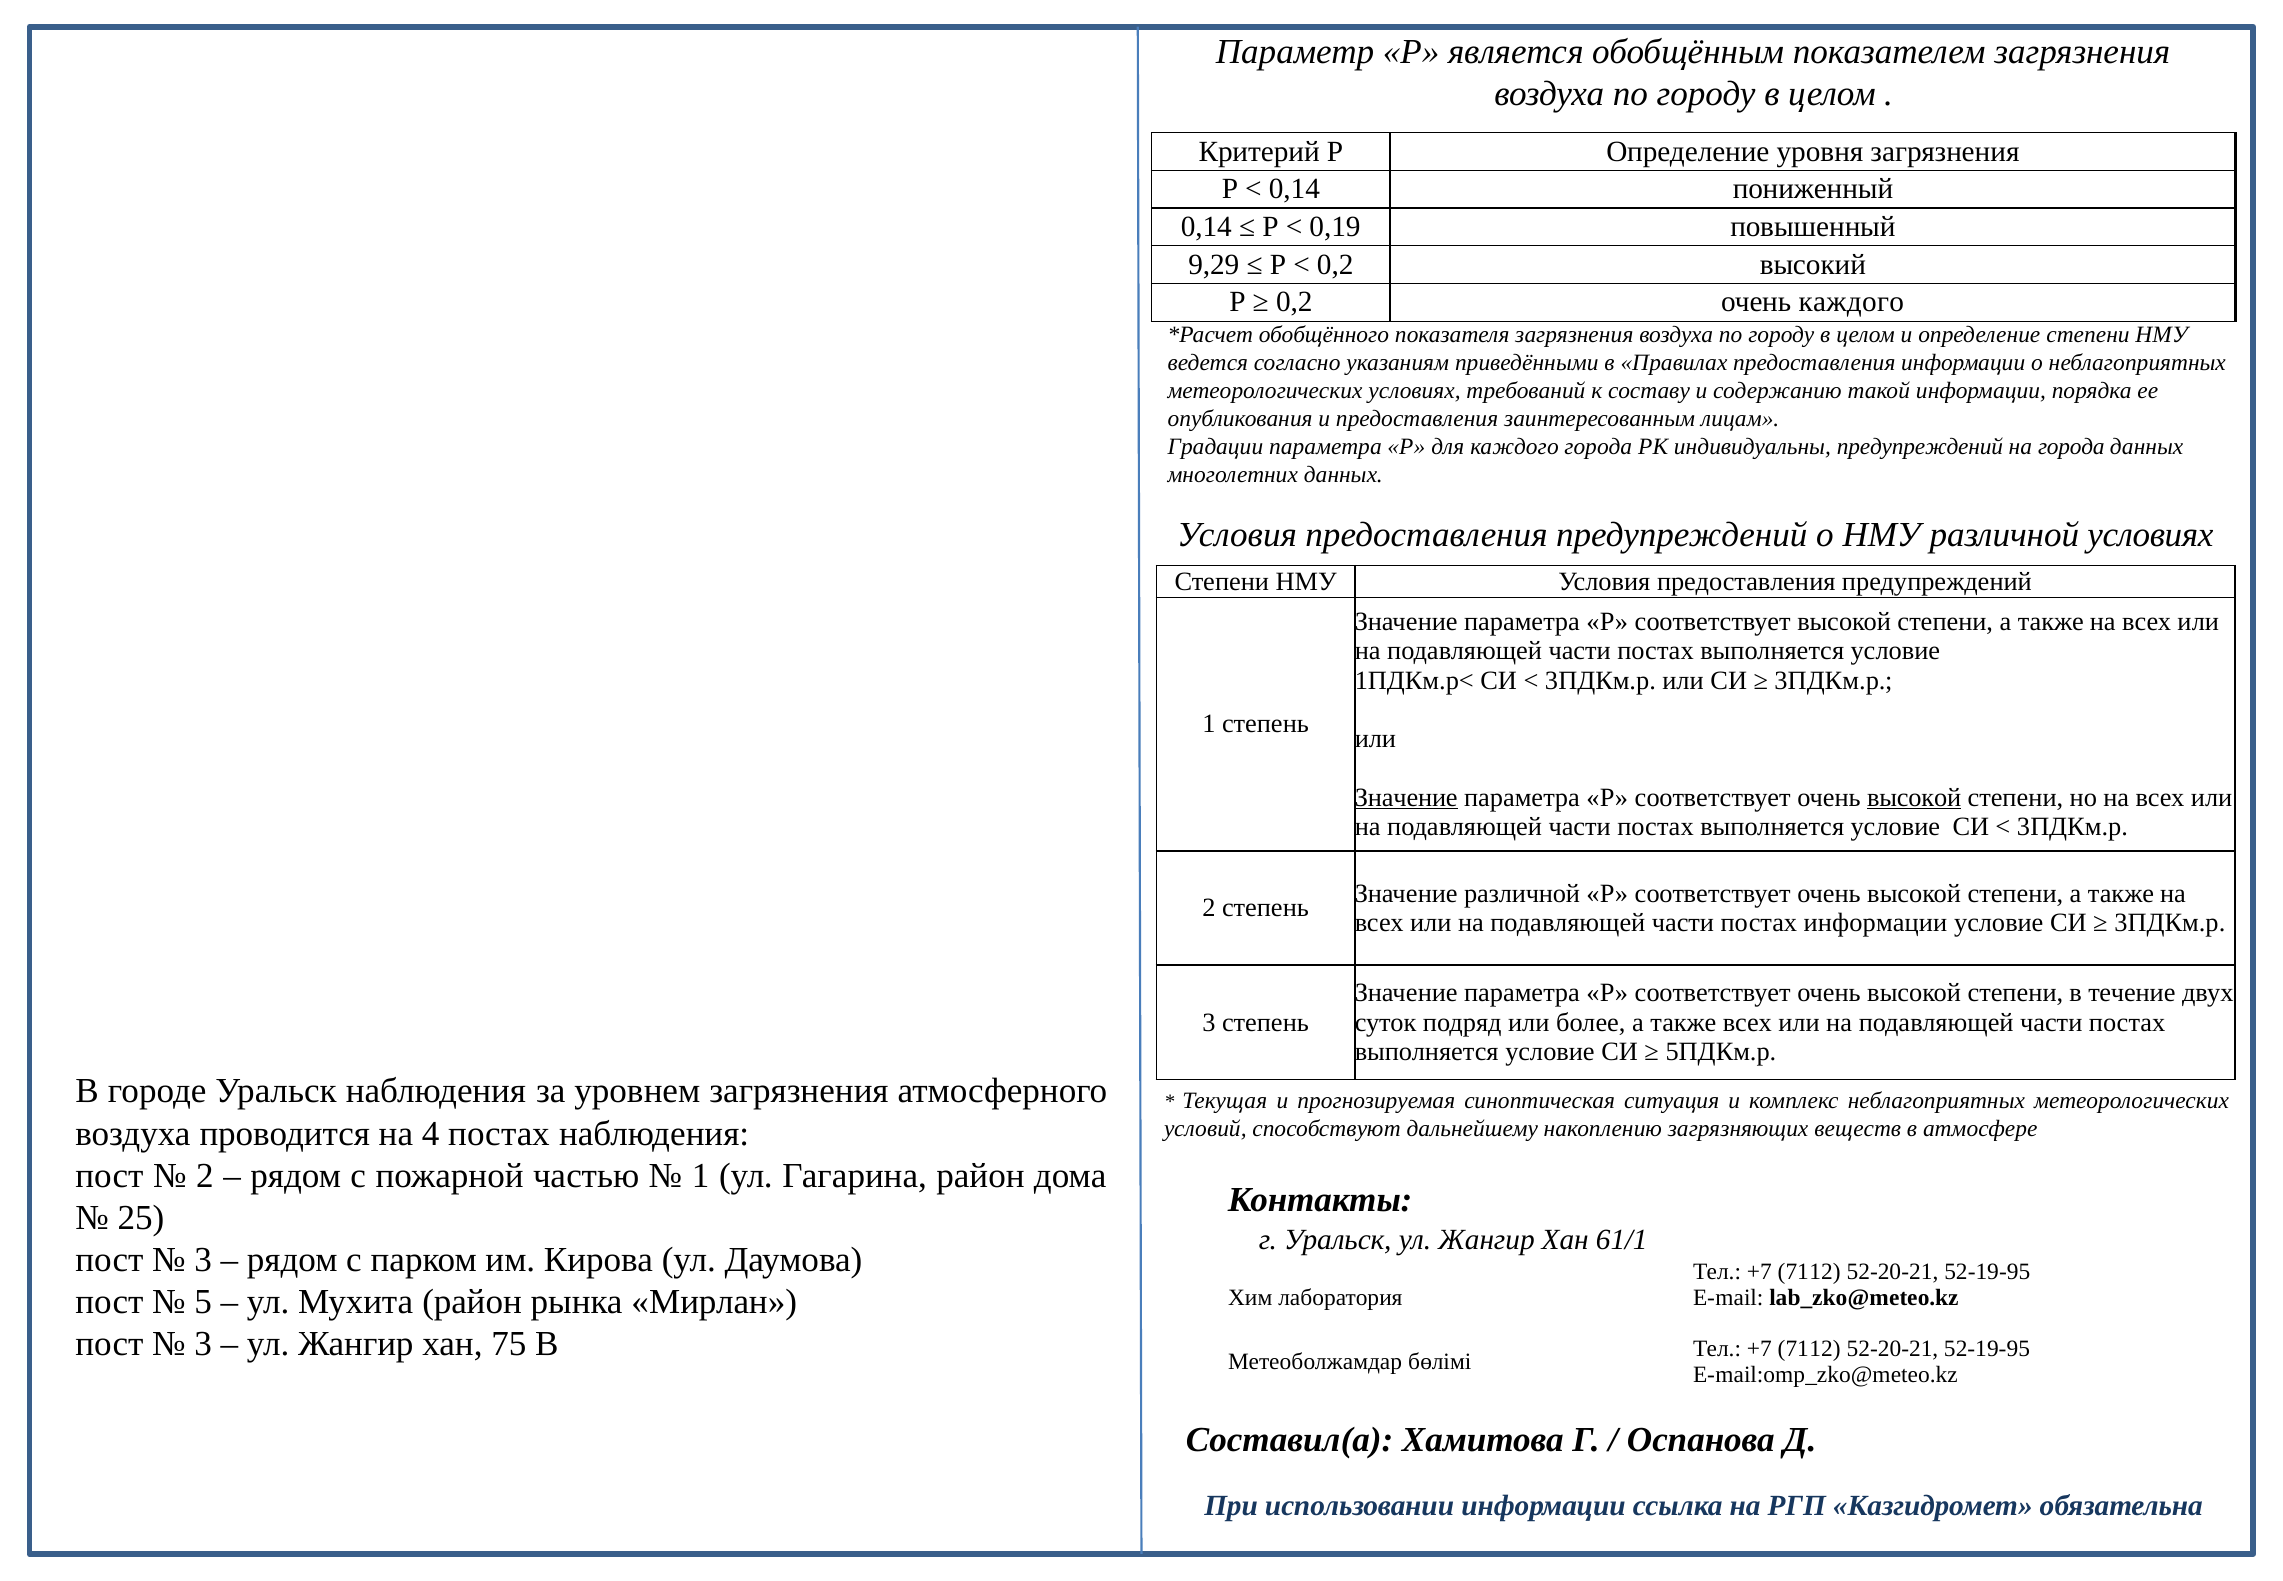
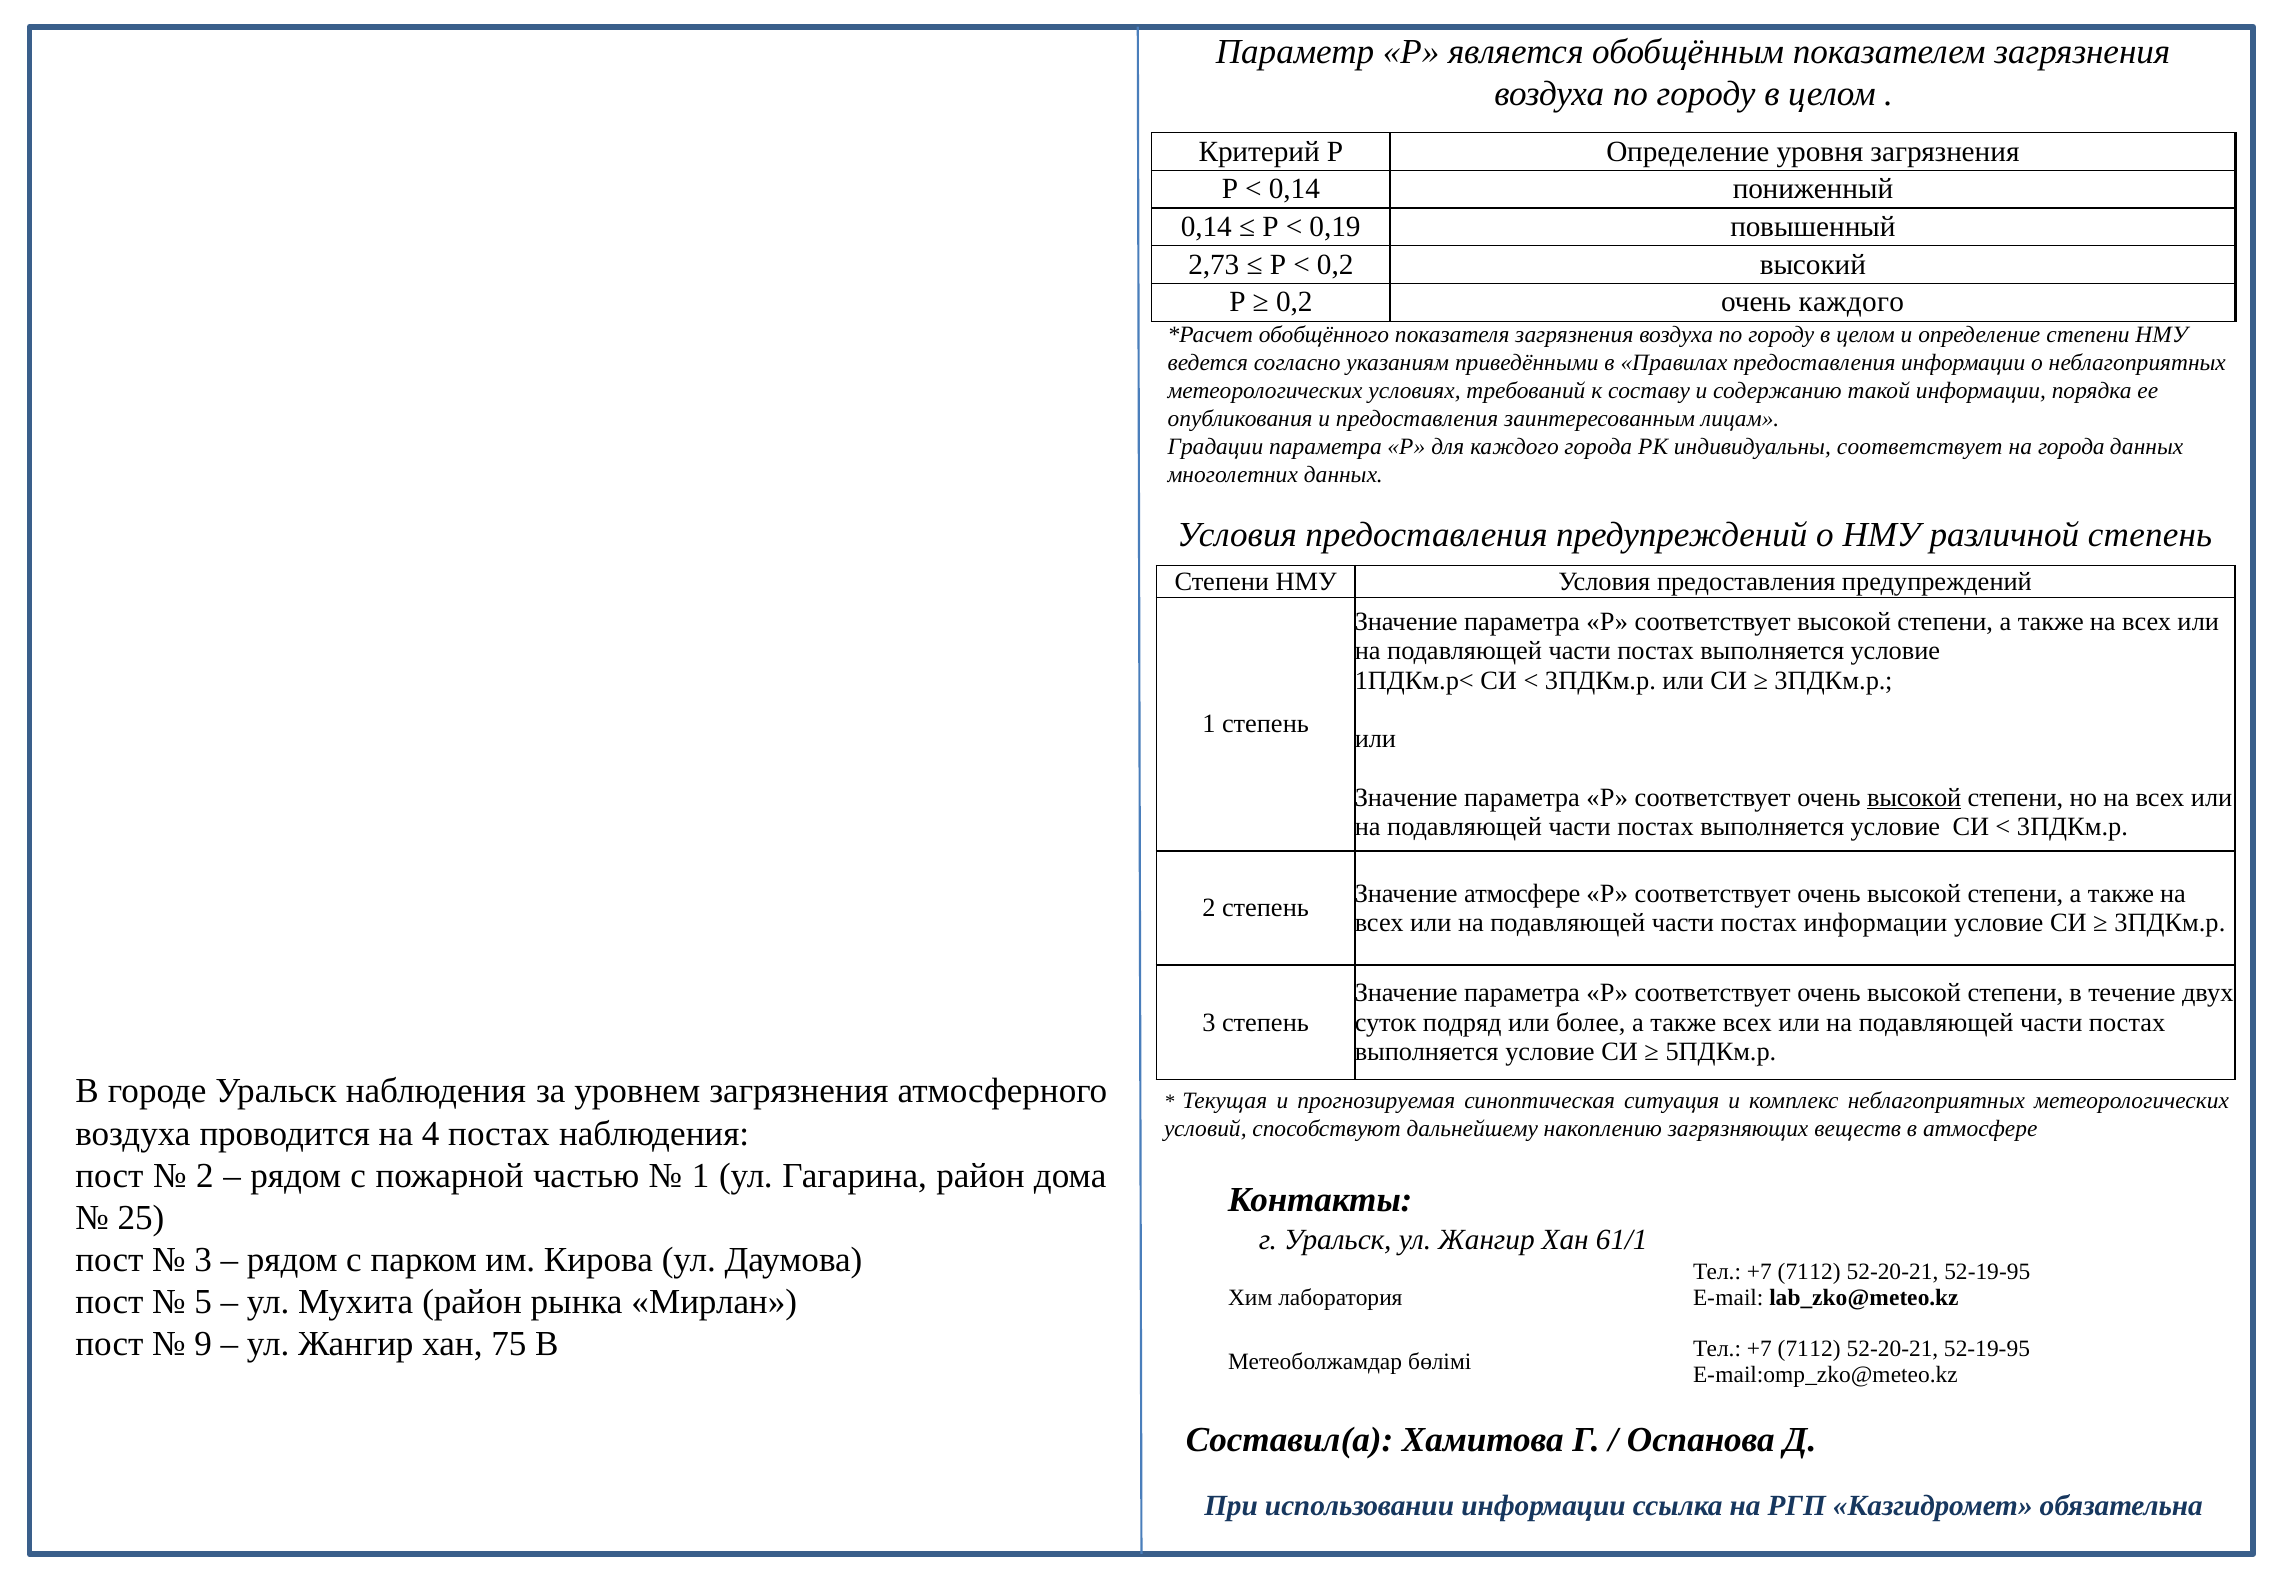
9,29: 9,29 -> 2,73 (1214, 264)
индивидуальны предупреждений: предупреждений -> соответствует (1920, 447)
различной условиях: условиях -> степень (2150, 535)
Значение underline: present -> none (1406, 797)
Значение различной: различной -> атмосфере (1522, 893)
3: 3 -> 9 (203, 1344)
